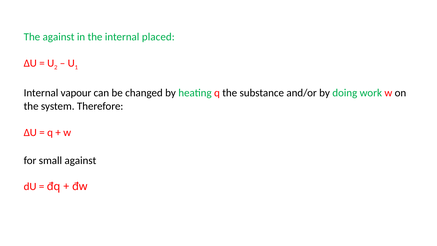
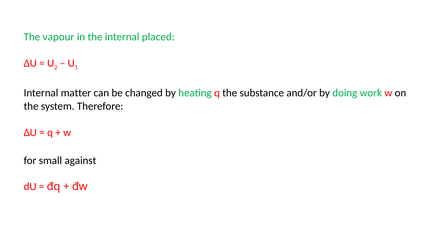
The against: against -> vapour (59, 37)
vapour: vapour -> matter (76, 93)
